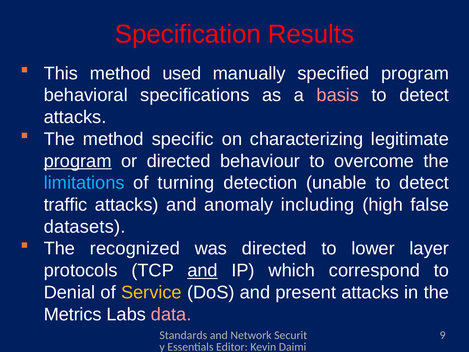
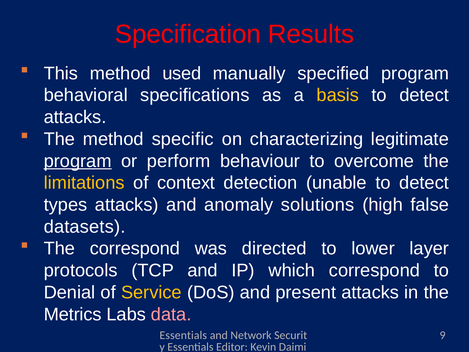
basis colour: pink -> yellow (338, 95)
or directed: directed -> perform (179, 161)
limitations colour: light blue -> yellow (84, 183)
turning: turning -> context (186, 183)
traffic: traffic -> types (66, 205)
including: including -> solutions (318, 205)
The recognized: recognized -> correspond (135, 248)
and underline: present -> none (203, 270)
Standards: Standards -> Essentials (183, 335)
